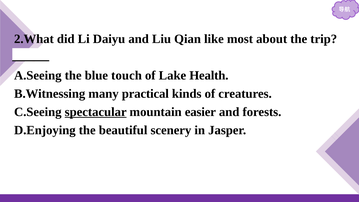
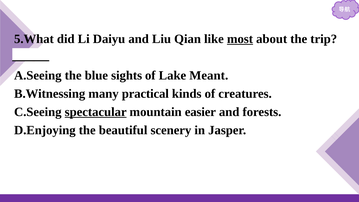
2.What: 2.What -> 5.What (34, 39)
most underline: none -> present (240, 39)
touch: touch -> sights (127, 75)
Health: Health -> Meant (209, 75)
